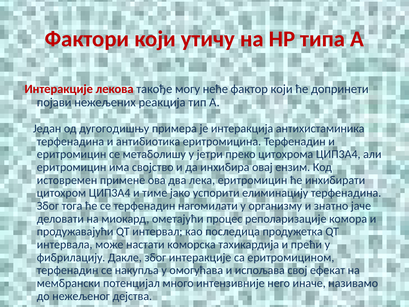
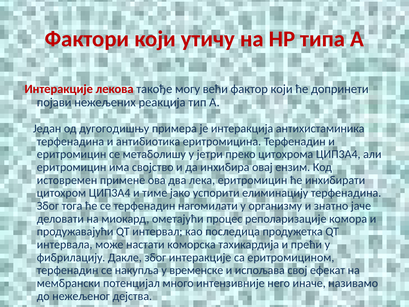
неће: неће -> већи (215, 89)
омогућава: омогућава -> временске (196, 270)
